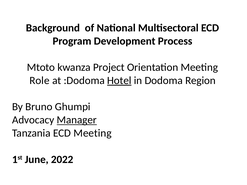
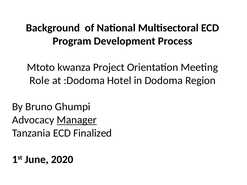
Hotel underline: present -> none (119, 81)
ECD Meeting: Meeting -> Finalized (93, 133)
2022: 2022 -> 2020 (62, 160)
